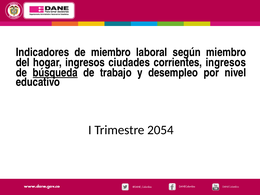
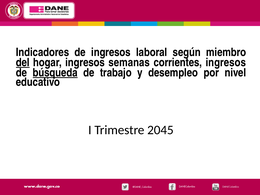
de miembro: miembro -> ingresos (111, 52)
del underline: none -> present (23, 62)
ciudades: ciudades -> semanas (129, 62)
2054: 2054 -> 2045 (161, 130)
